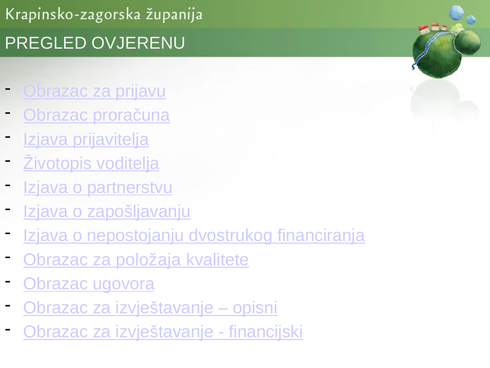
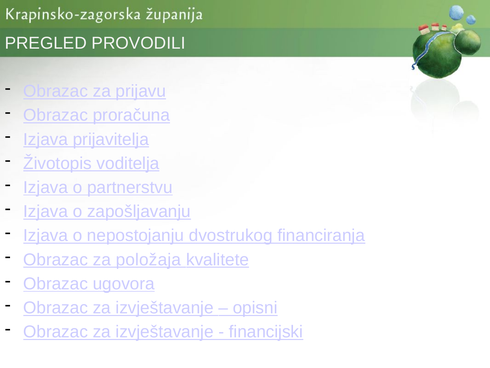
OVJERENU: OVJERENU -> PROVODILI (139, 43)
